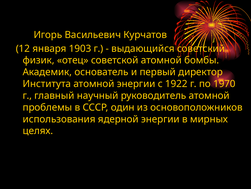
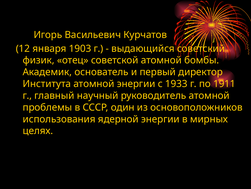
1922: 1922 -> 1933 (176, 84)
1970: 1970 -> 1911 (224, 84)
